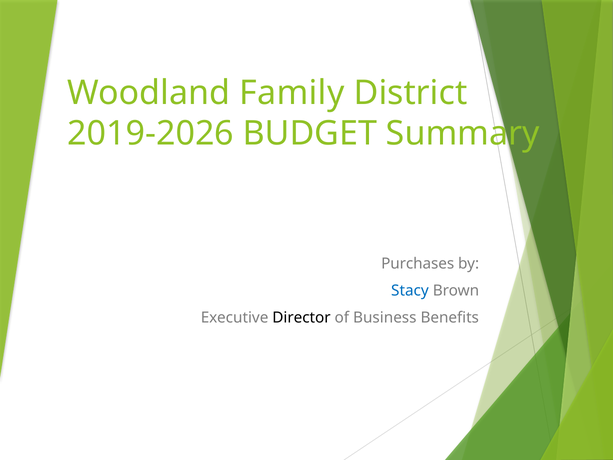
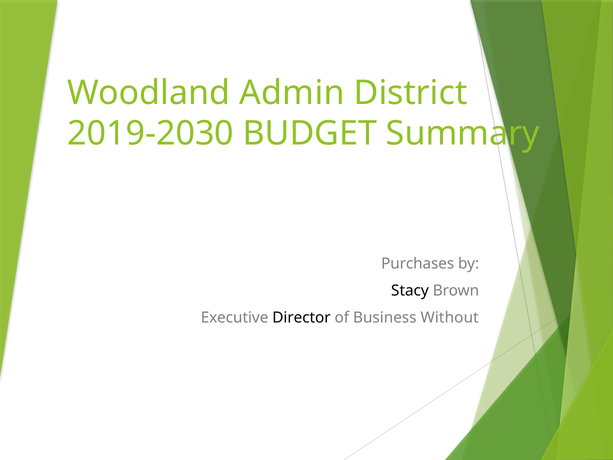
Family: Family -> Admin (292, 93)
2019-2026: 2019-2026 -> 2019-2030 (151, 134)
Stacy colour: blue -> black (410, 291)
Benefits: Benefits -> Without (450, 317)
